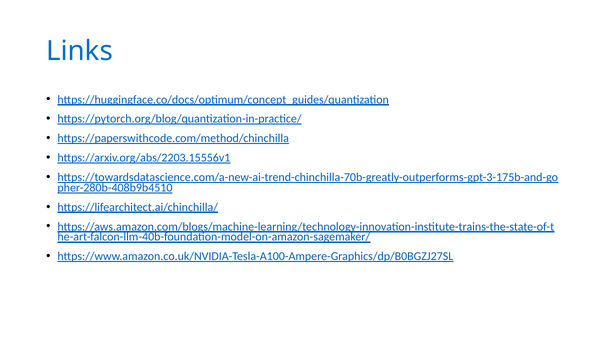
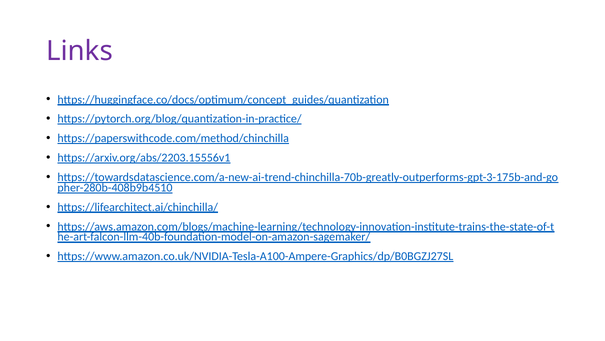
Links colour: blue -> purple (80, 51)
